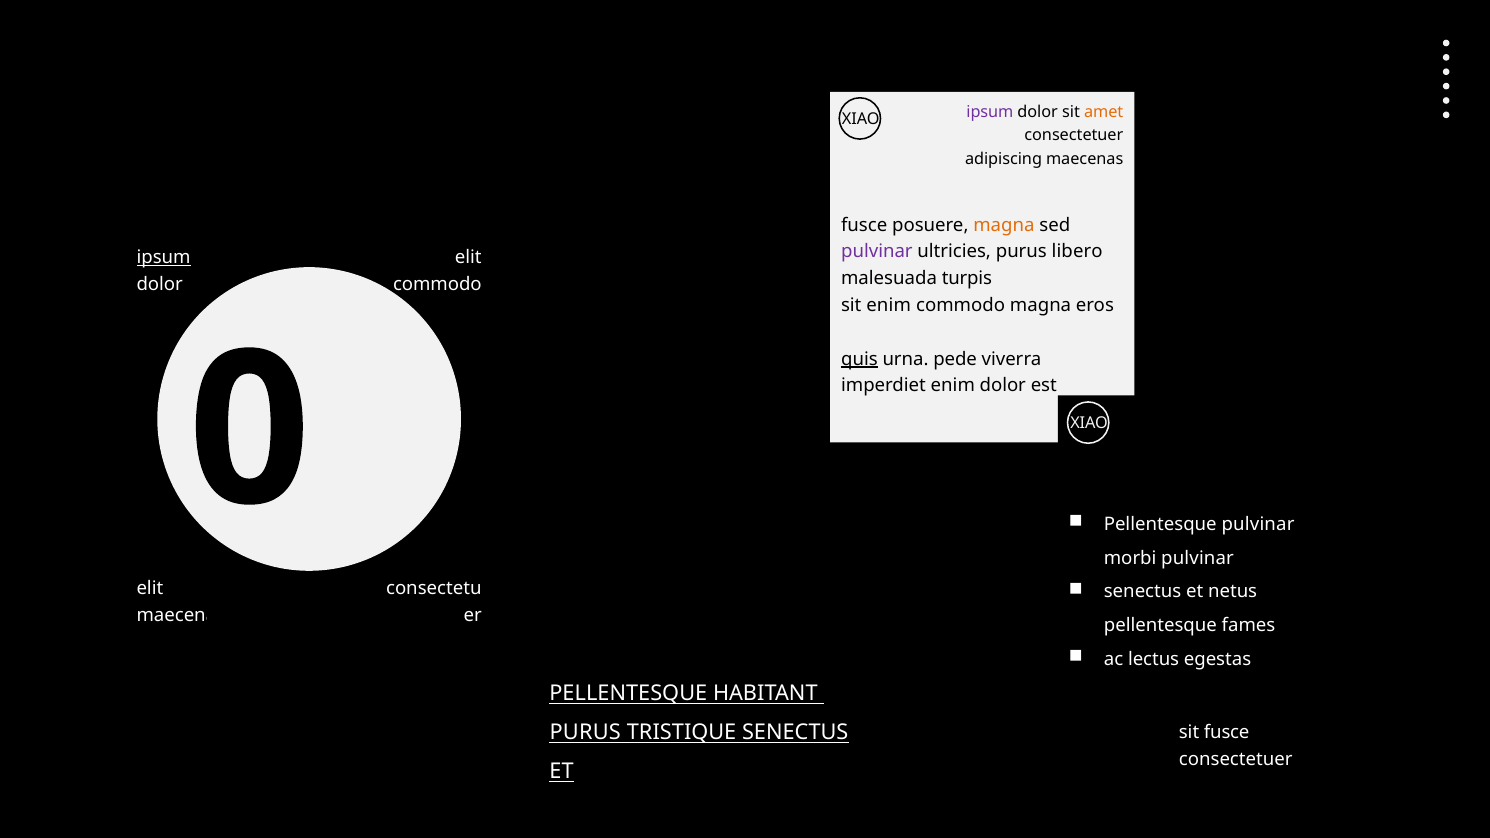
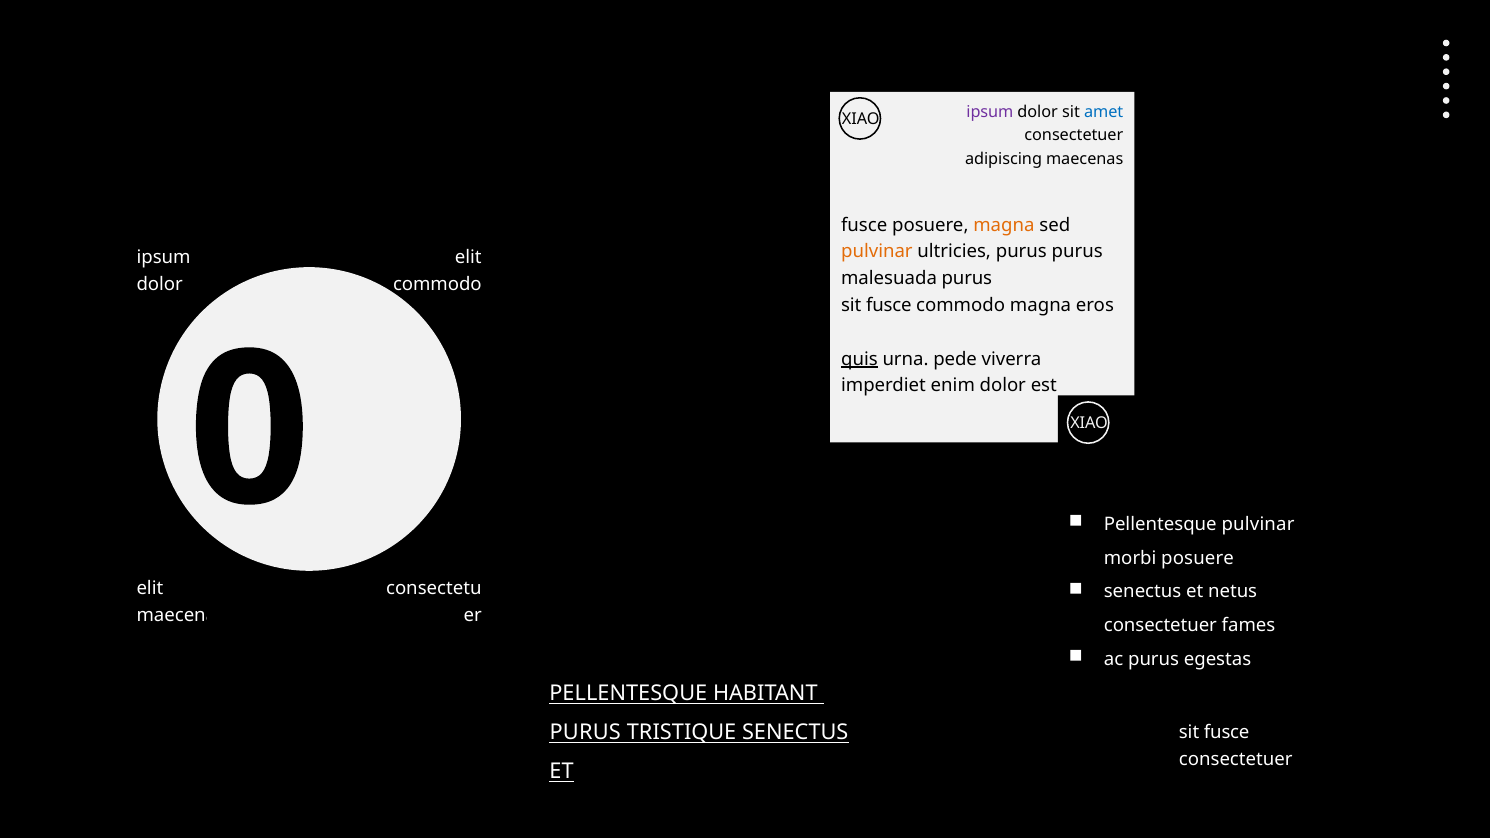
amet colour: orange -> blue (1104, 112)
pulvinar colour: purple -> orange (877, 252)
purus libero: libero -> purus (1077, 252)
ipsum underline: present -> none (164, 258)
malesuada turpis: turpis -> purus (967, 279)
enim: enim -> fusce (889, 305)
morbi pulvinar: pulvinar -> posuere (1198, 558)
pellentesque: pellentesque -> consectetuer (1160, 625)
ac lectus: lectus -> purus (1154, 659)
